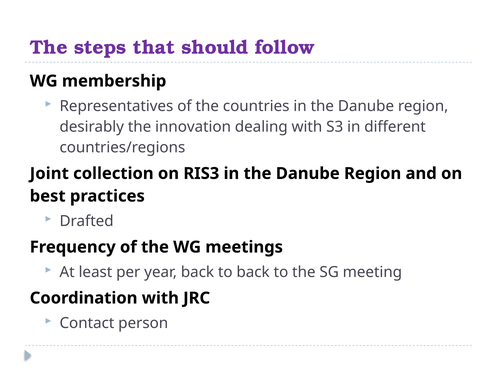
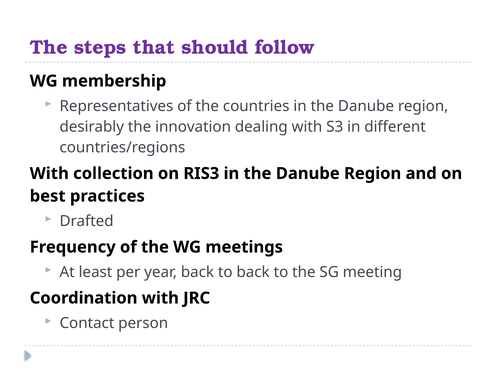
Joint: Joint -> With (49, 173)
